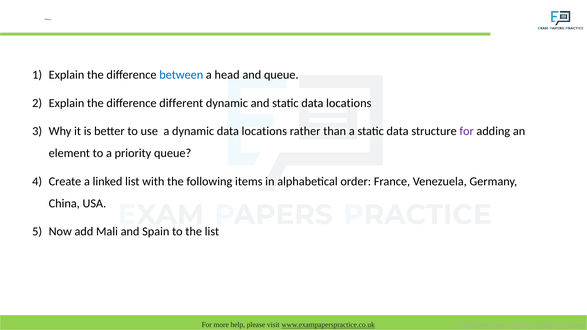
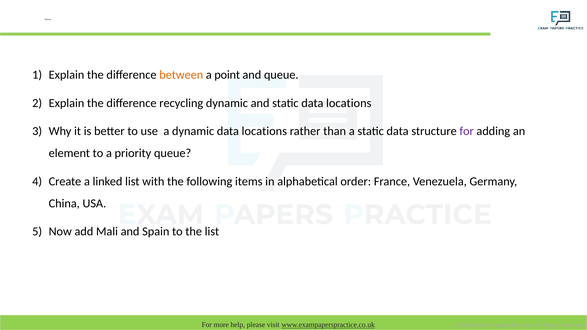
between colour: blue -> orange (181, 75)
head: head -> point (227, 75)
different: different -> recycling (181, 103)
